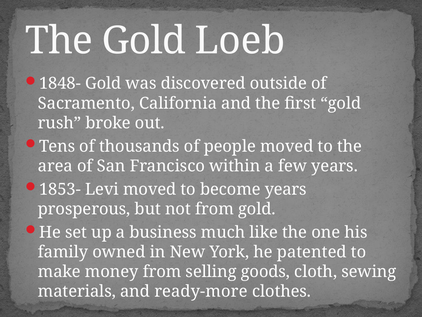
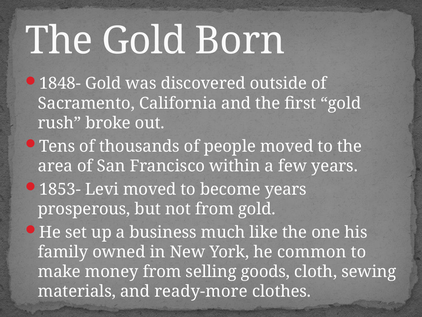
Loeb: Loeb -> Born (240, 41)
patented: patented -> common (312, 252)
